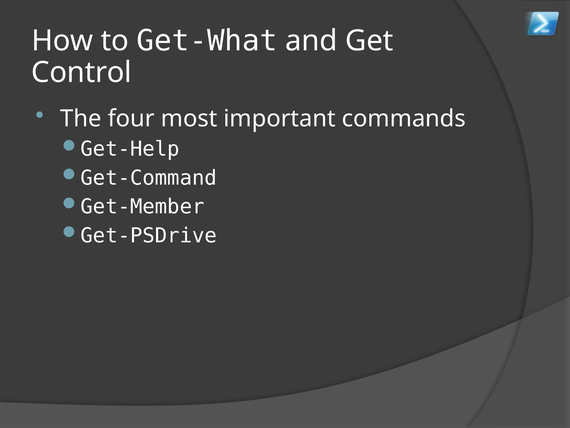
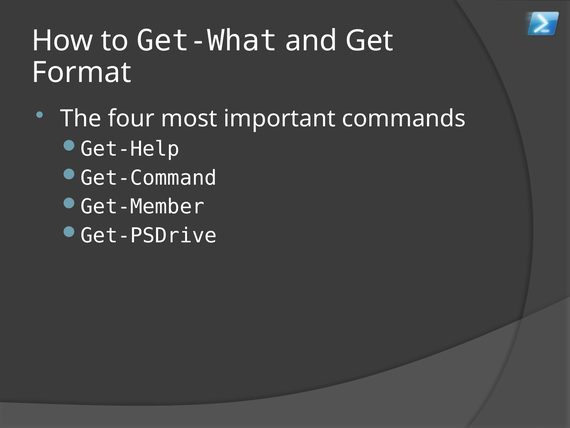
Control: Control -> Format (81, 72)
